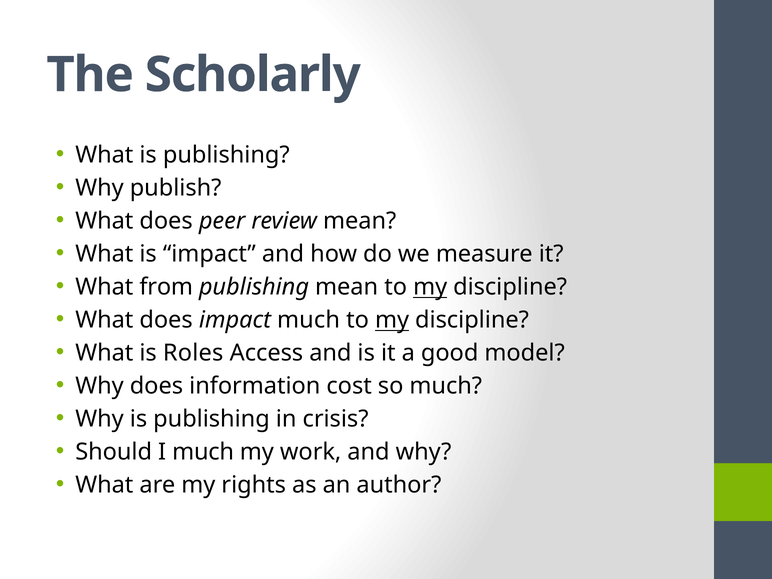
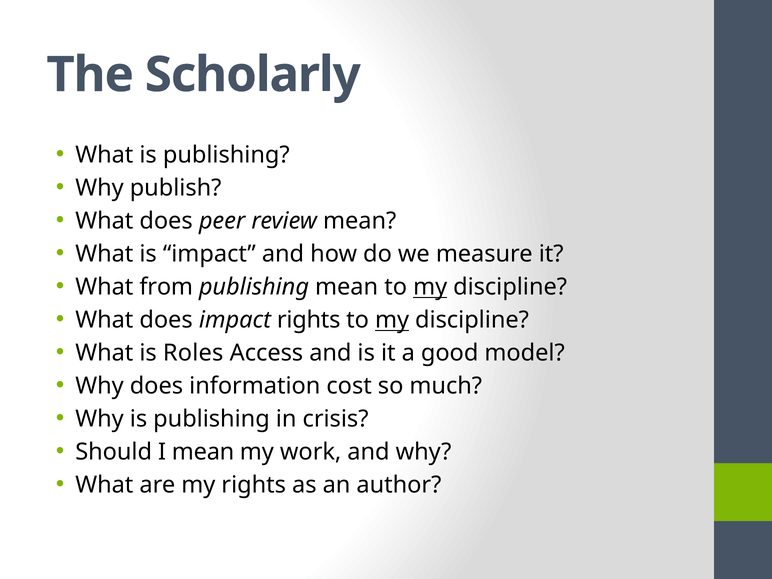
impact much: much -> rights (309, 320)
I much: much -> mean (203, 452)
